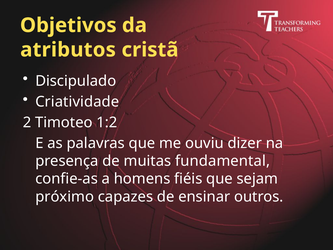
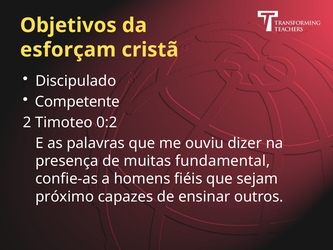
atributos: atributos -> esforçam (68, 50)
Criatividade: Criatividade -> Competente (77, 102)
1:2: 1:2 -> 0:2 (107, 122)
